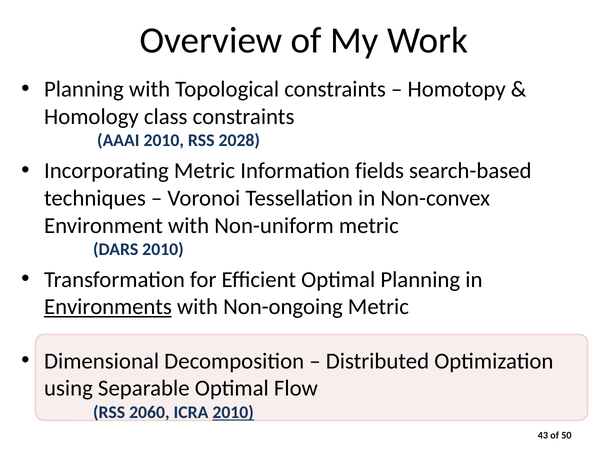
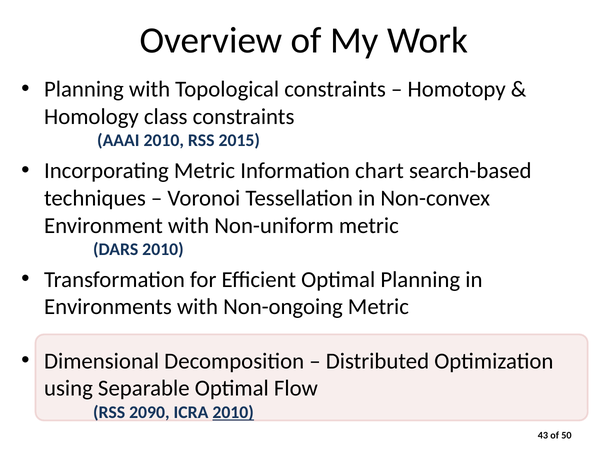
2028: 2028 -> 2015 (239, 141)
fields: fields -> chart (379, 171)
Environments underline: present -> none (108, 307)
2060: 2060 -> 2090 (149, 412)
